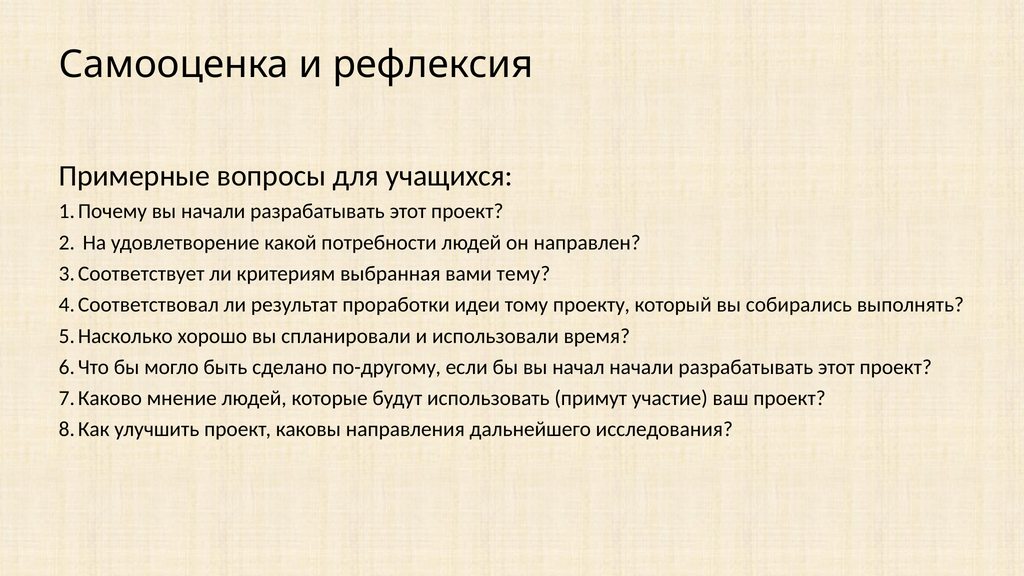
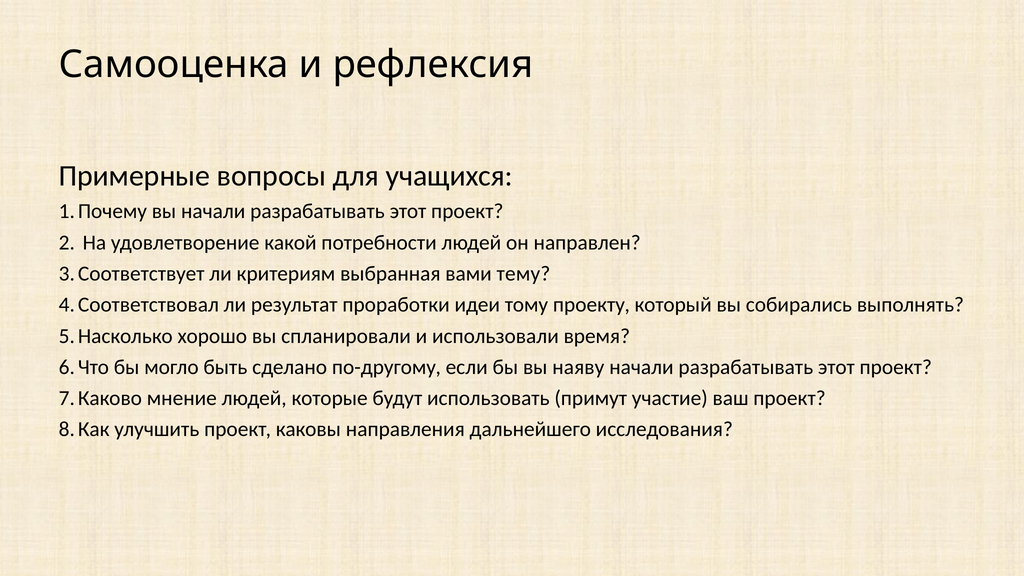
начал: начал -> наяву (578, 367)
